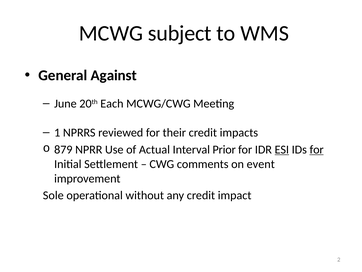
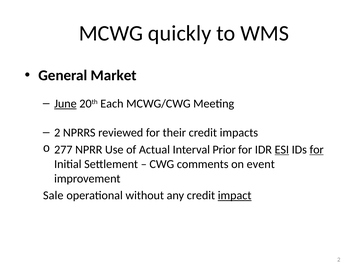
subject: subject -> quickly (180, 33)
Against: Against -> Market (114, 75)
June underline: none -> present (65, 103)
1: 1 -> 2 (57, 132)
879: 879 -> 277 (63, 149)
Sole: Sole -> Sale (53, 195)
impact underline: none -> present (235, 195)
